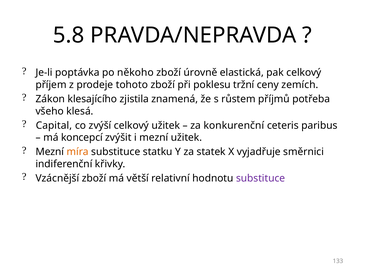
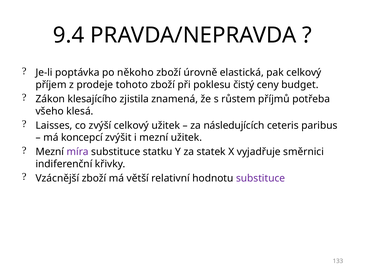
5.8: 5.8 -> 9.4 (69, 35)
tržní: tržní -> čistý (244, 85)
zemích: zemích -> budget (300, 85)
Capital: Capital -> Laisses (54, 125)
konkurenční: konkurenční -> následujících (234, 125)
míra colour: orange -> purple (78, 152)
